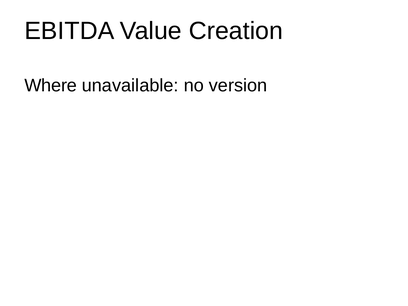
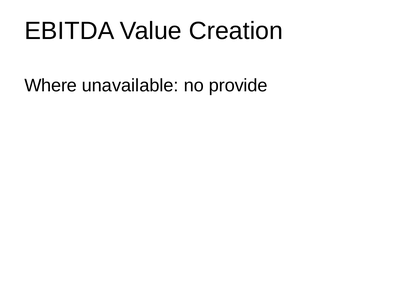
version: version -> provide (238, 86)
